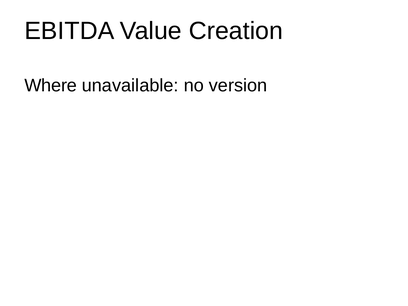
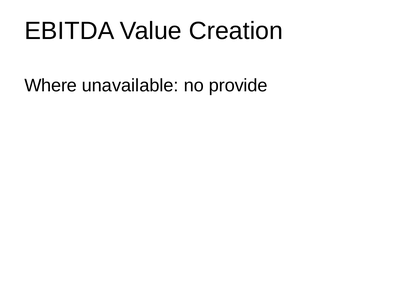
version: version -> provide (238, 86)
